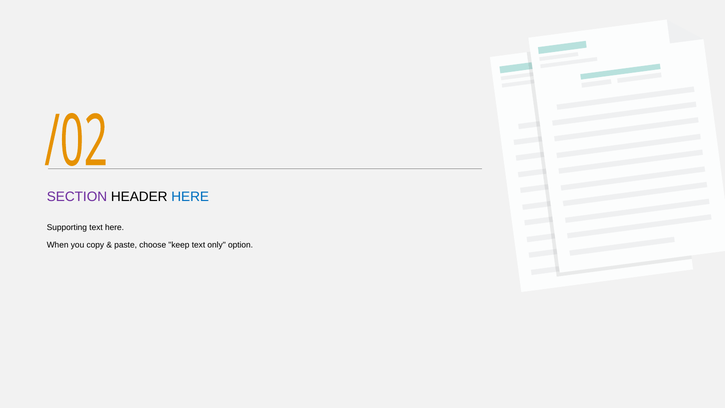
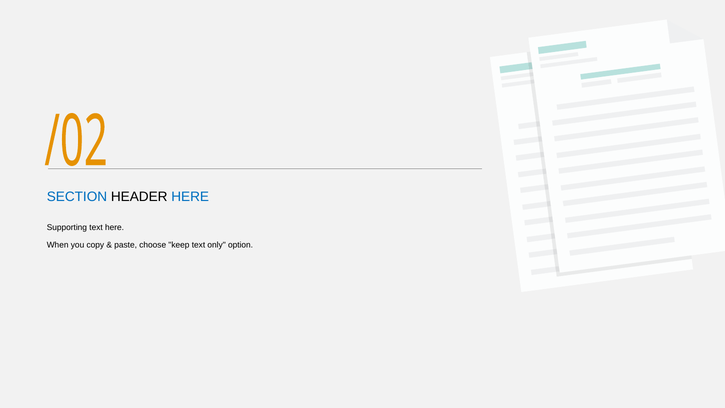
SECTION colour: purple -> blue (77, 197)
